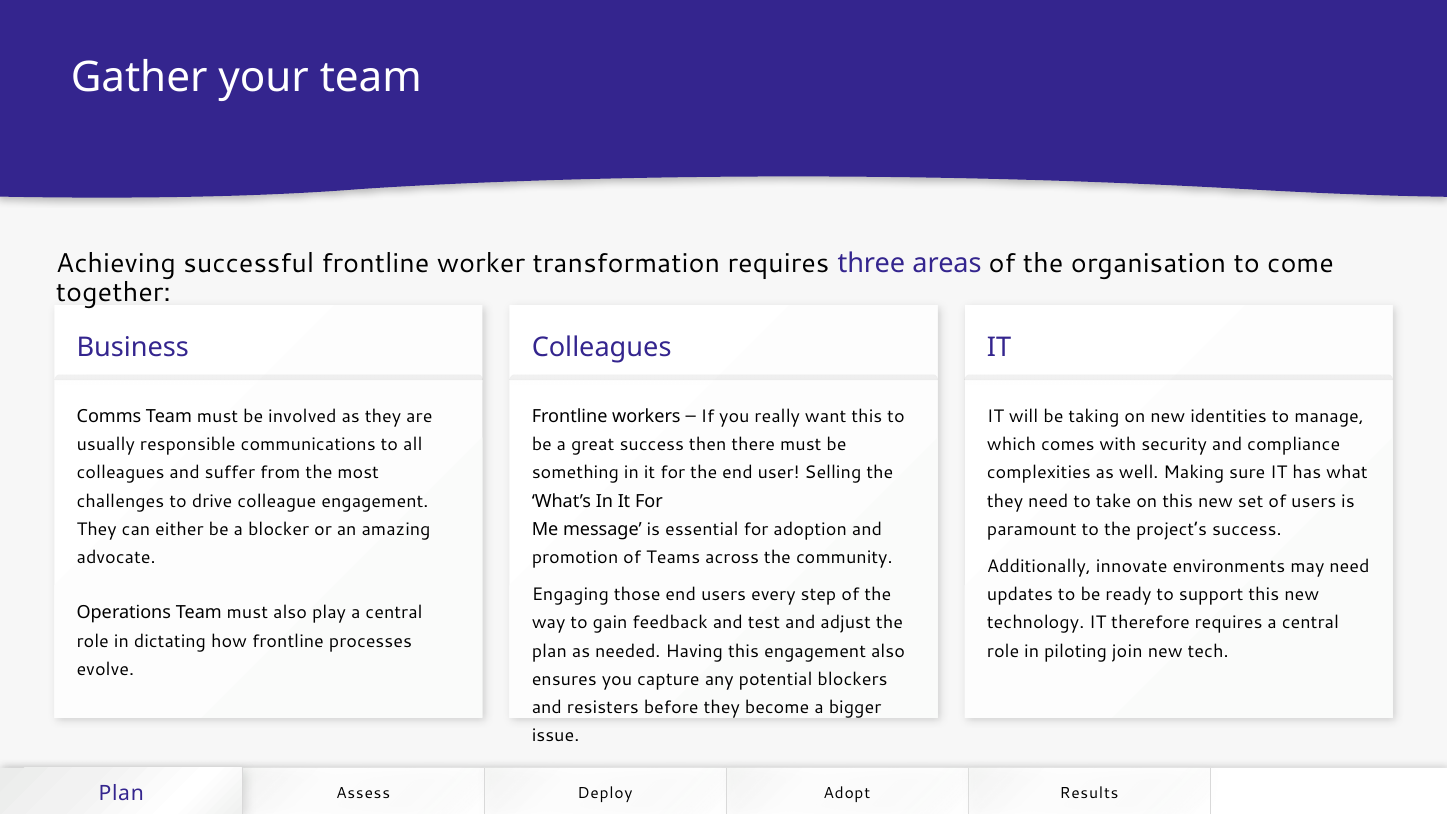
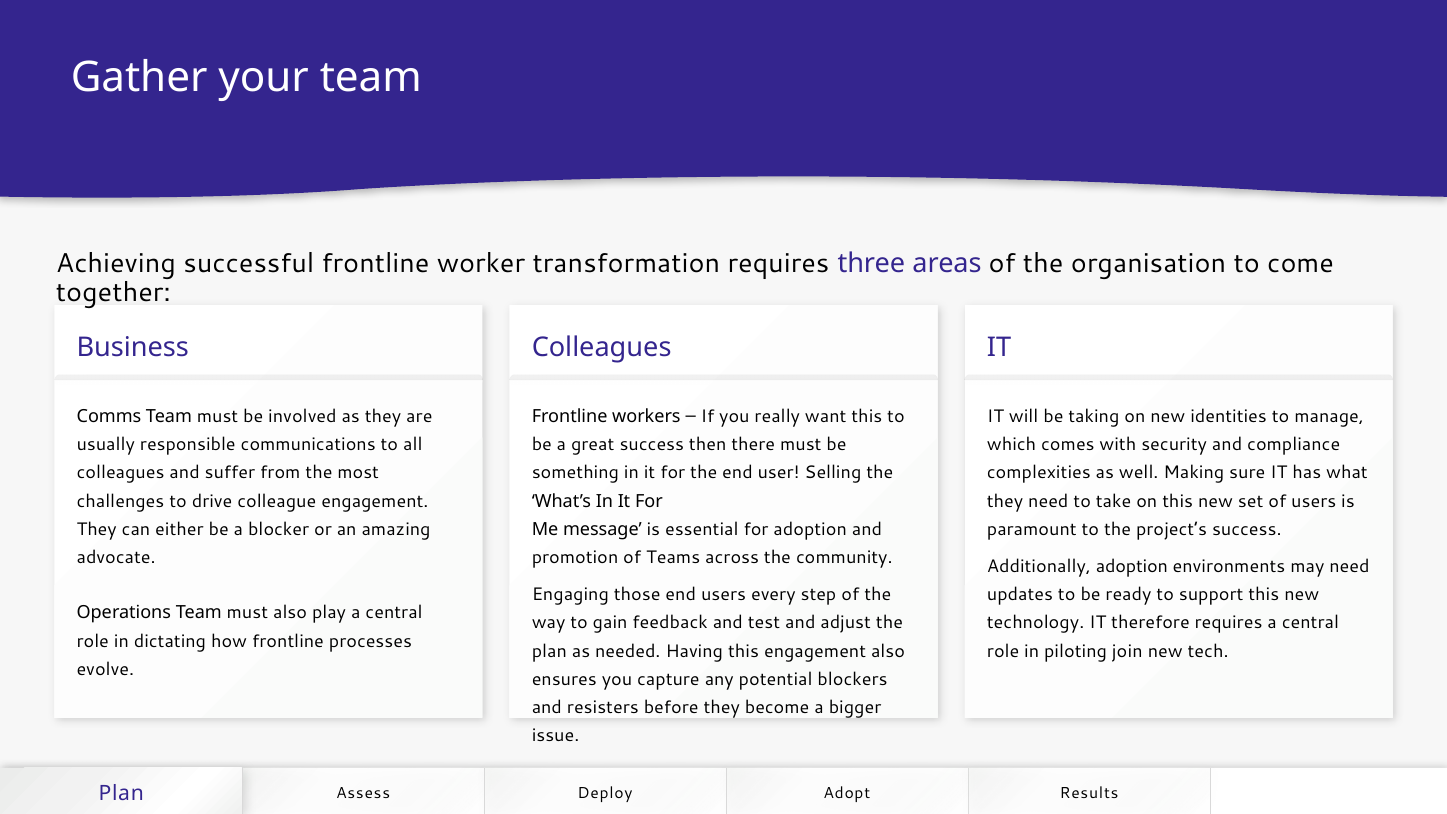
Additionally innovate: innovate -> adoption (1132, 567)
